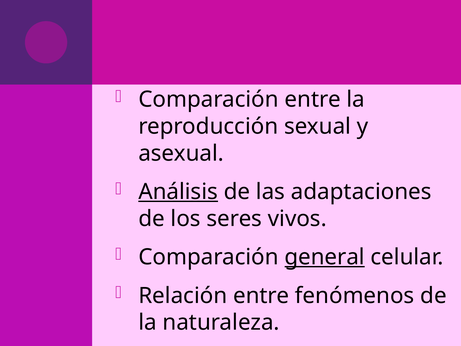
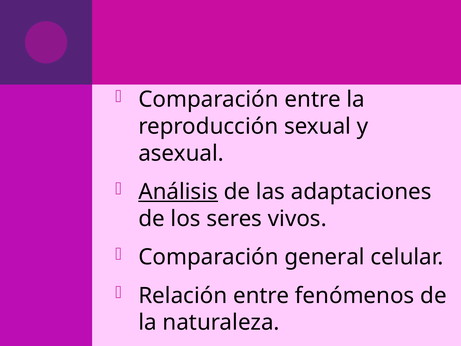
general underline: present -> none (325, 257)
